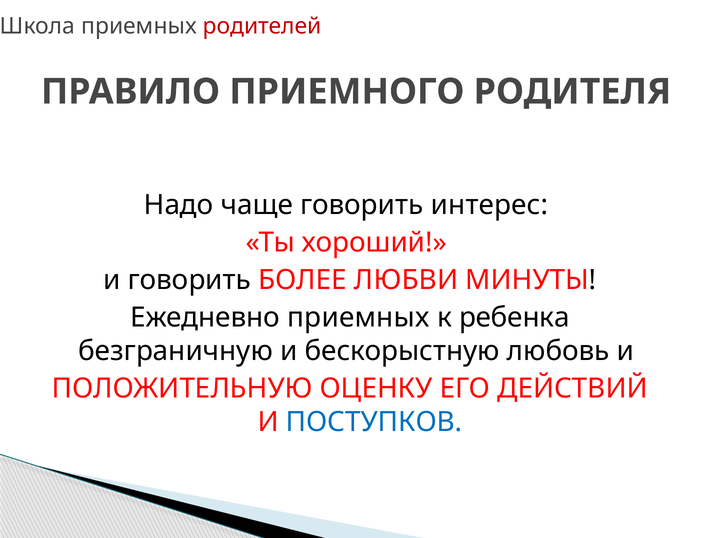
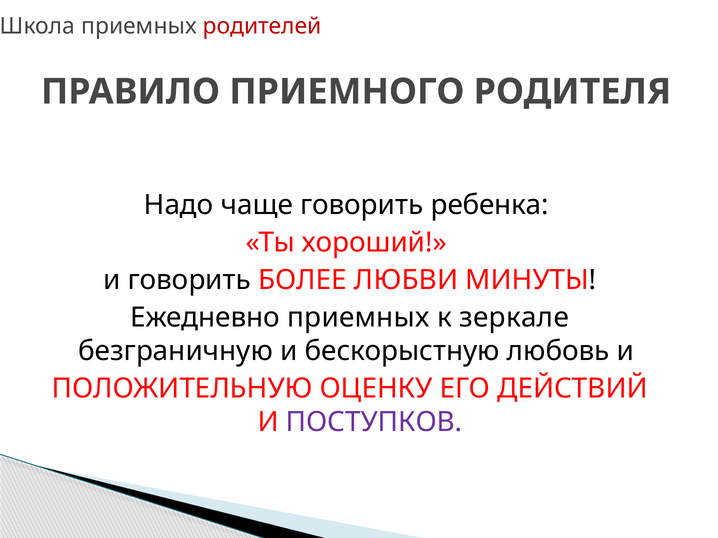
интерес: интерес -> ребенка (490, 205)
ребенка: ребенка -> зеркале (514, 318)
ПОСТУПКОВ colour: blue -> purple (374, 422)
